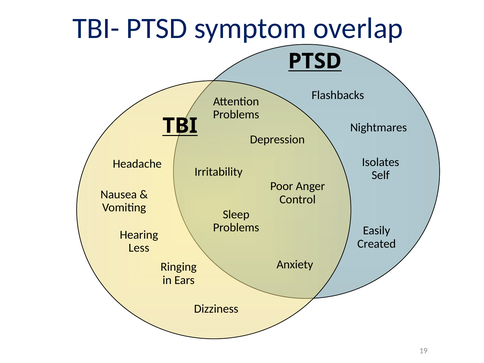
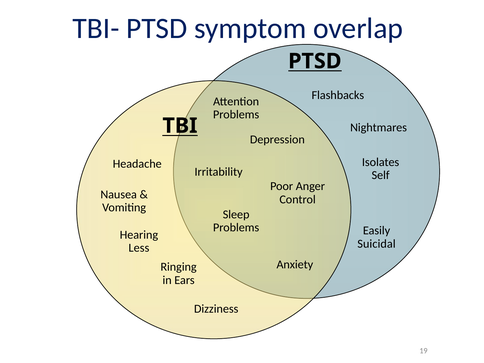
Created: Created -> Suicidal (376, 244)
